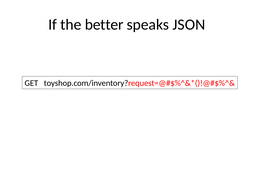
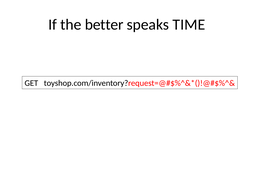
JSON: JSON -> TIME (189, 25)
